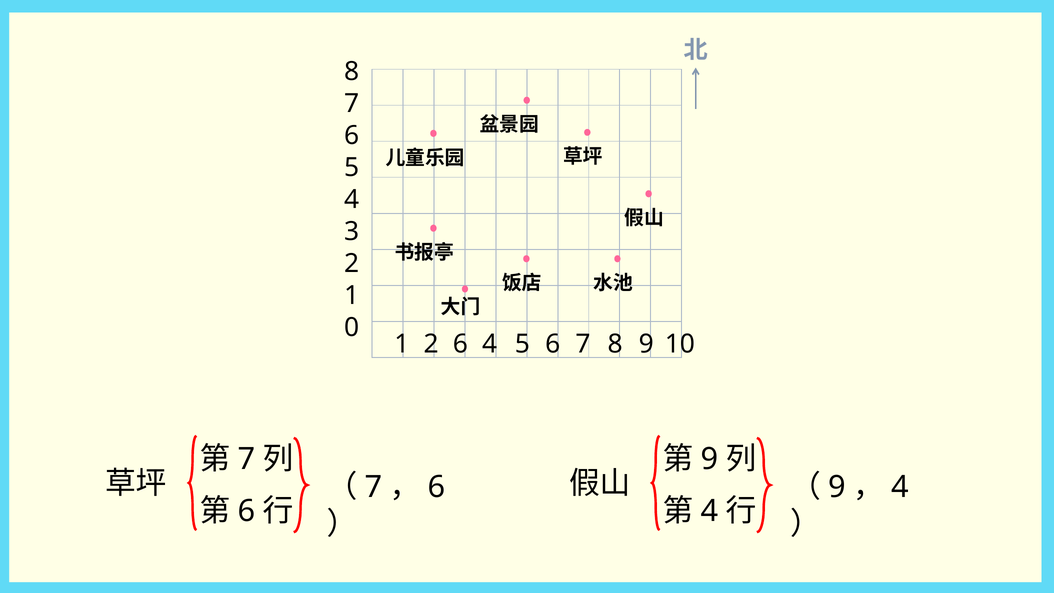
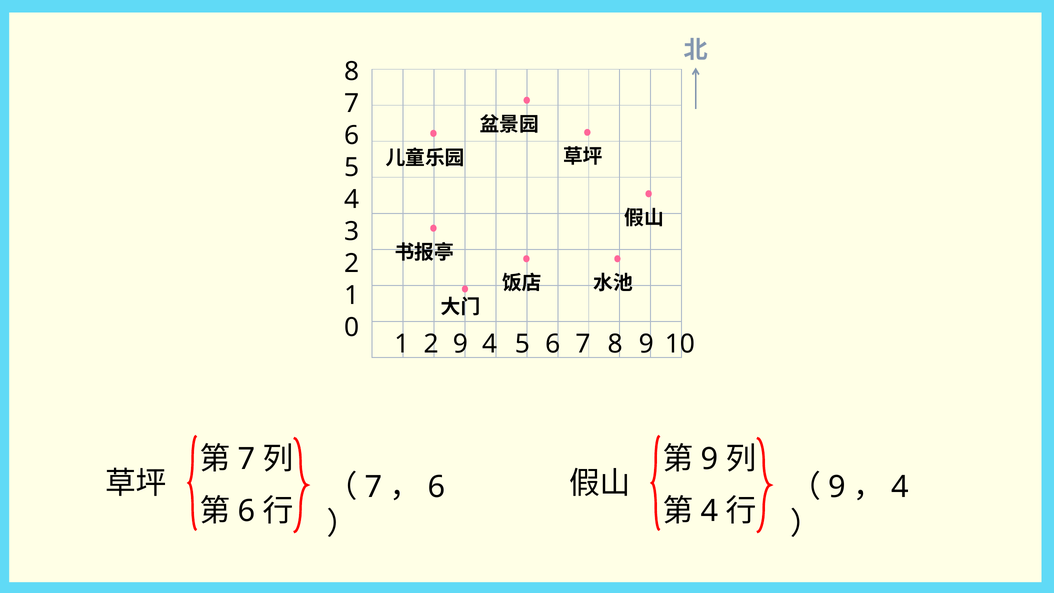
2 6: 6 -> 9 (460, 344)
